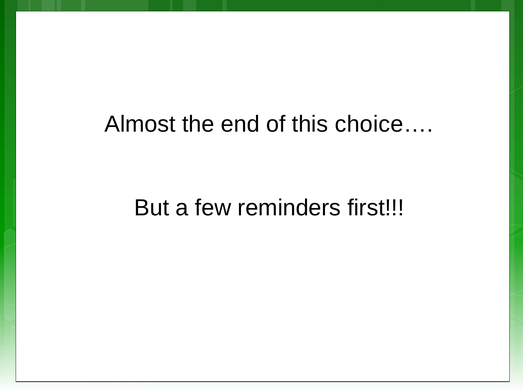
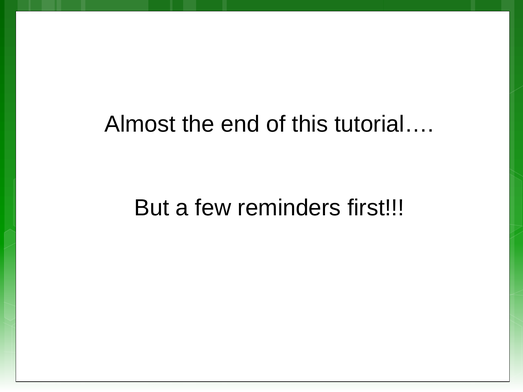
choice…: choice… -> tutorial… (384, 124)
